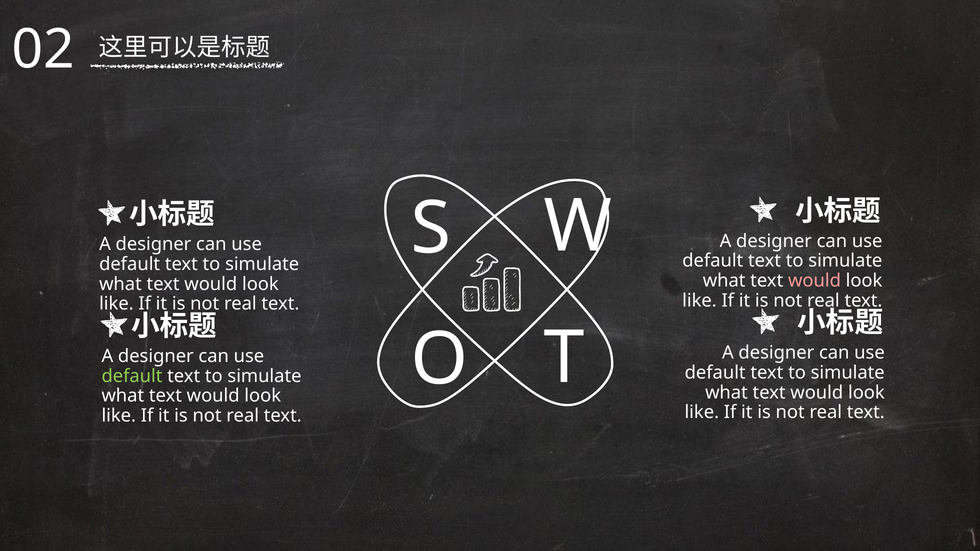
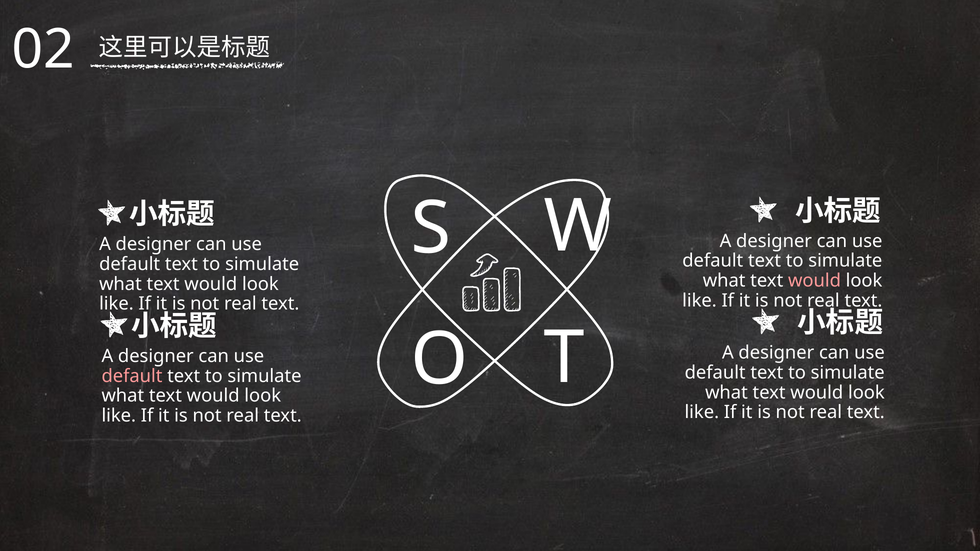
default colour: light green -> pink (132, 376)
